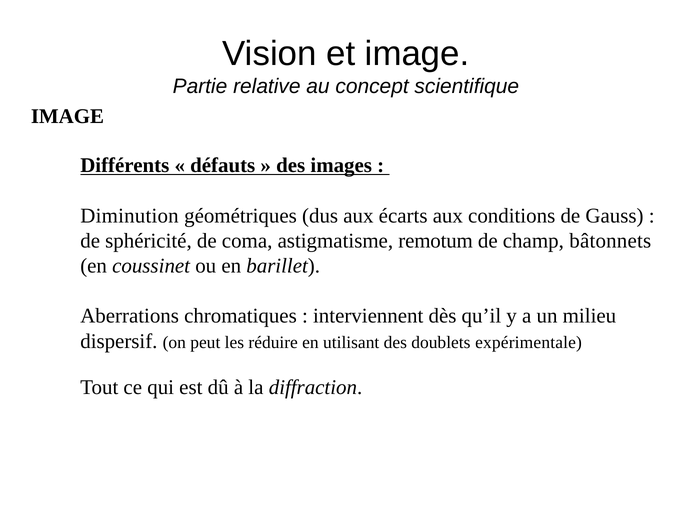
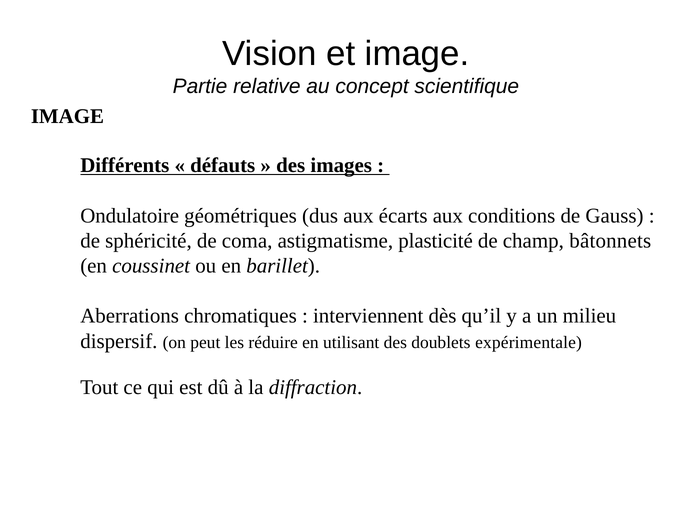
Diminution: Diminution -> Ondulatoire (130, 216)
remotum: remotum -> plasticité (436, 241)
